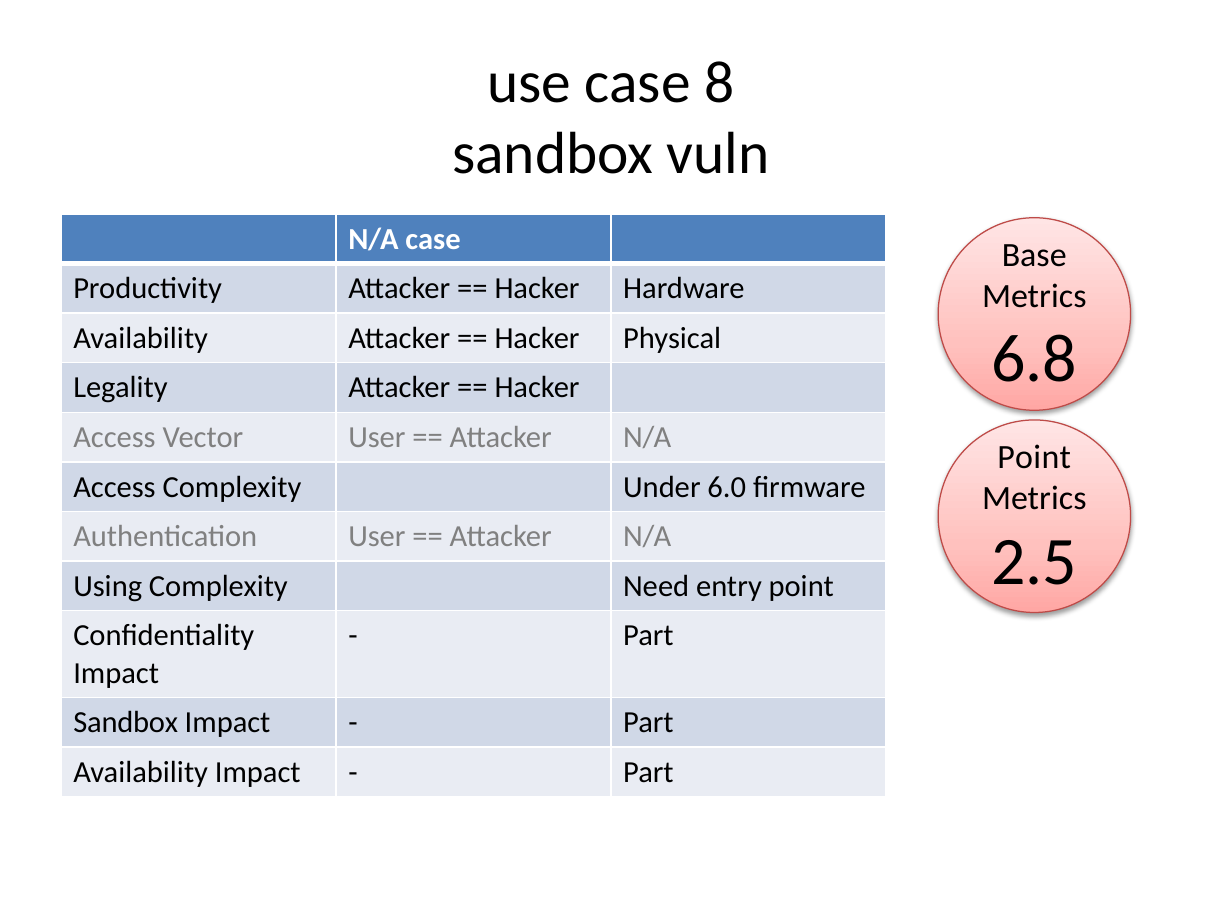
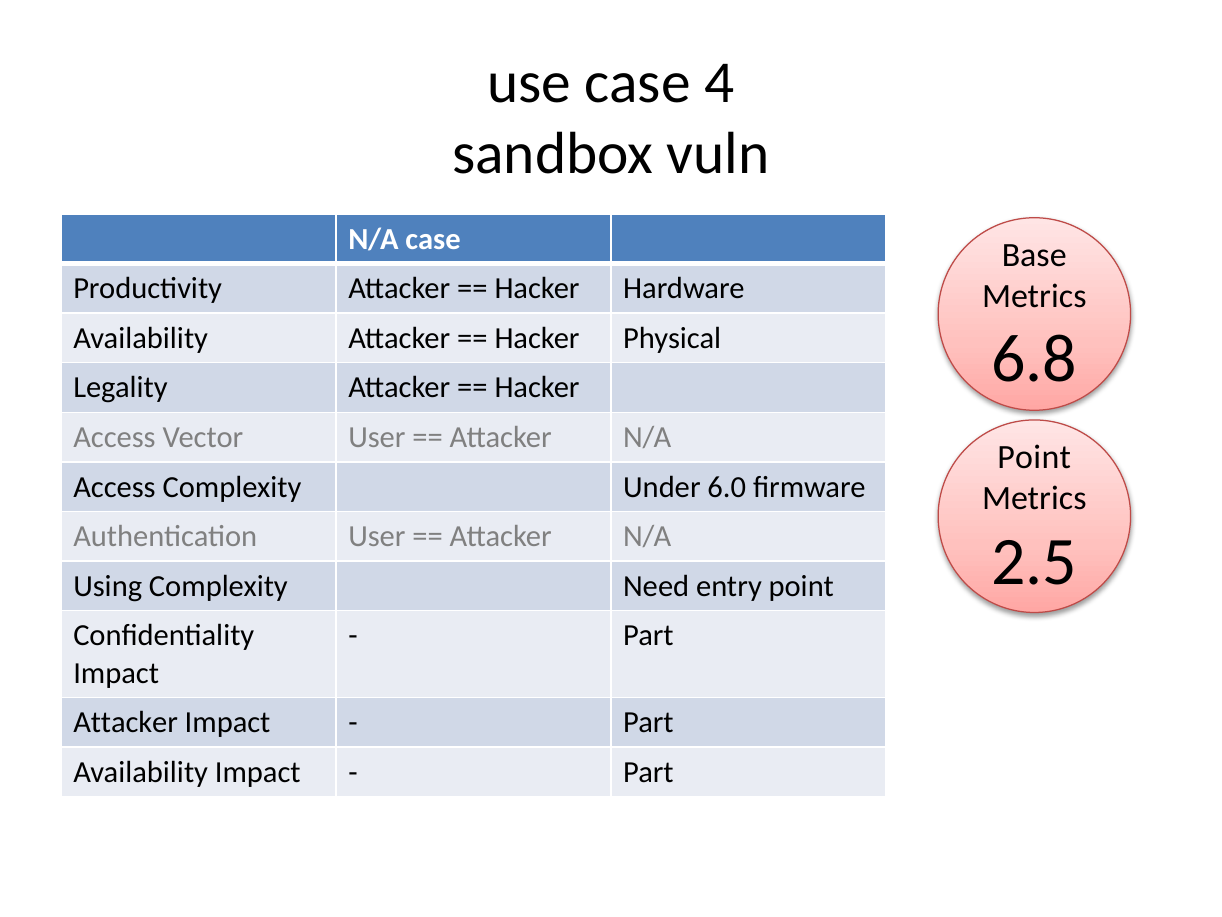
8: 8 -> 4 (719, 83)
Sandbox: Sandbox -> Attacker (126, 722)
